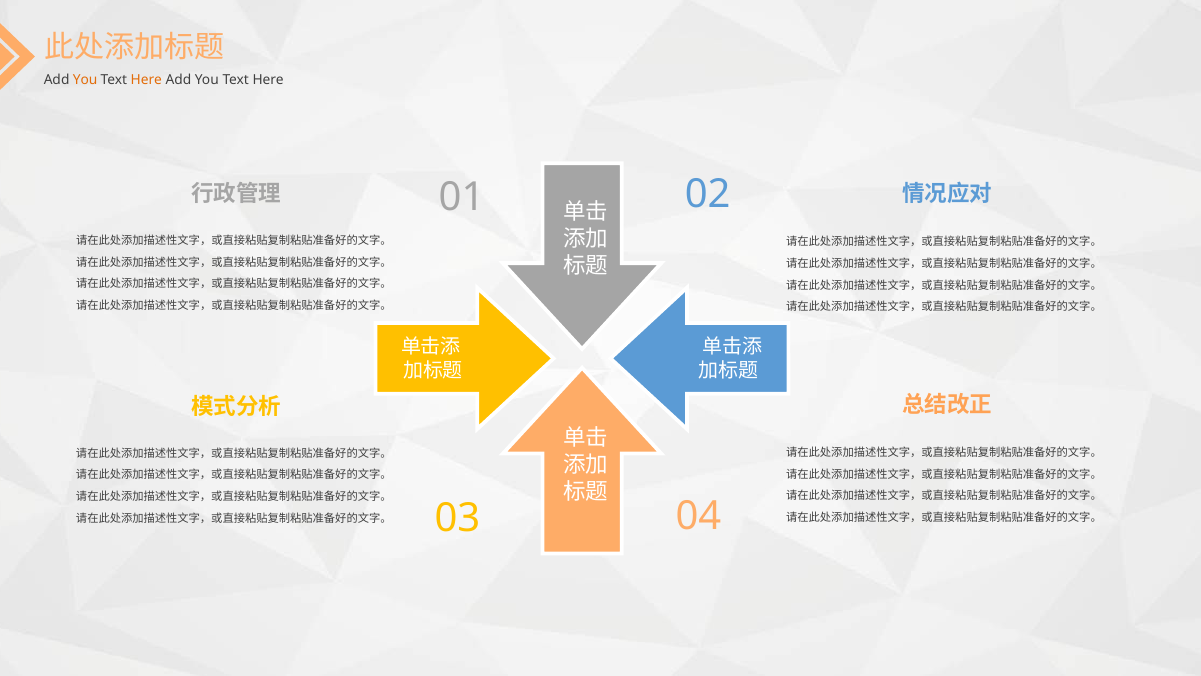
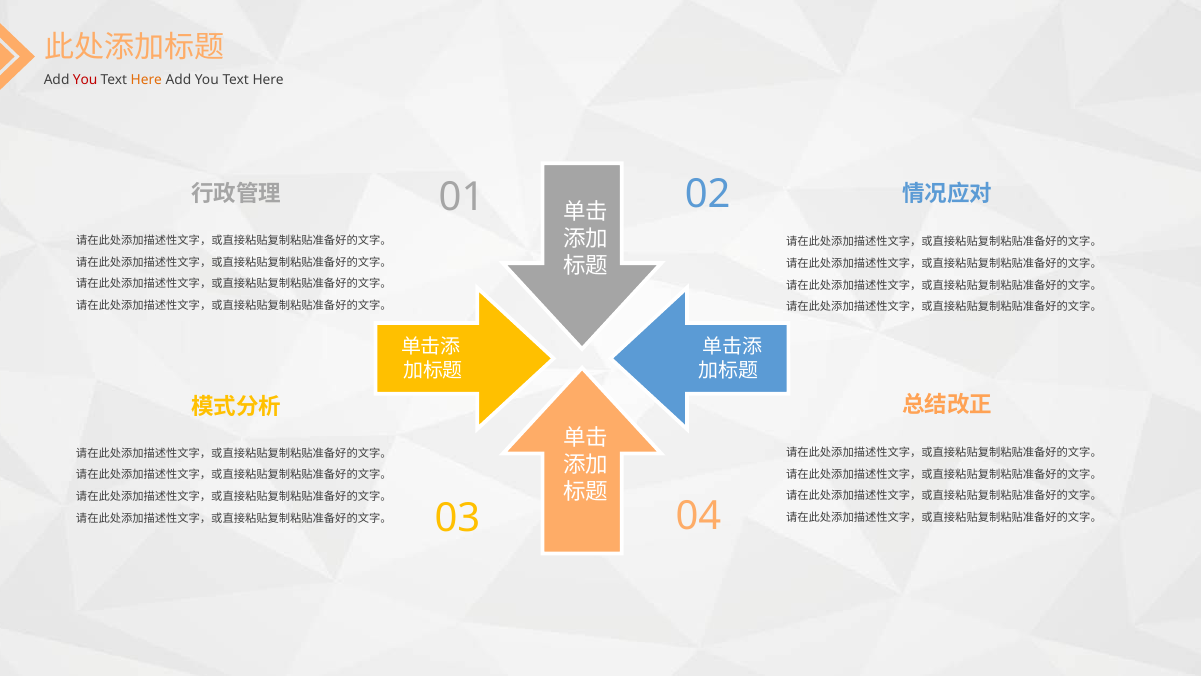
You colour: orange -> red (85, 80)
